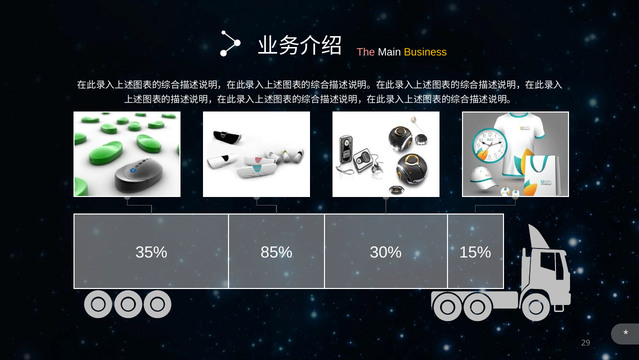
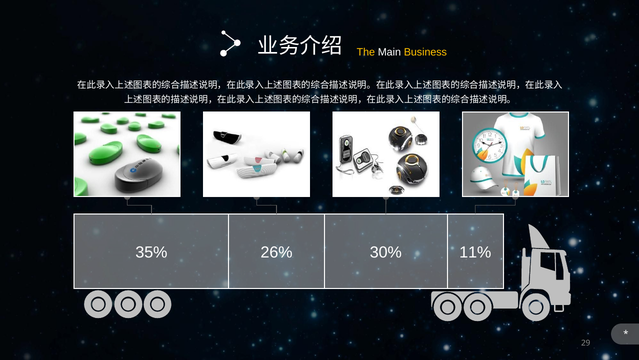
The colour: pink -> yellow (366, 52)
85%: 85% -> 26% (276, 252)
15%: 15% -> 11% (475, 252)
